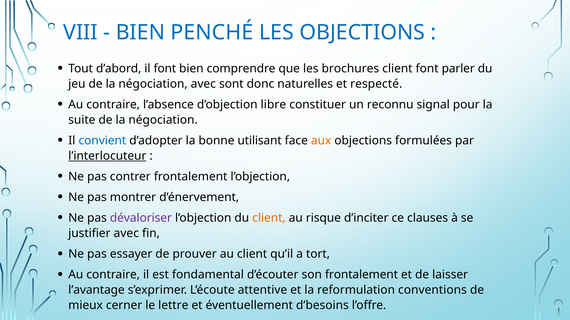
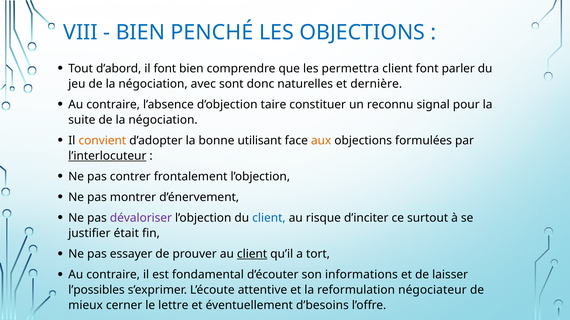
brochures: brochures -> permettra (350, 69)
respecté: respecté -> dernière (376, 84)
libre: libre -> taire (273, 105)
convient colour: blue -> orange (102, 141)
client colour: orange -> blue (269, 218)
clauses: clauses -> surtout (428, 218)
justifier avec: avec -> était (126, 234)
client underline: none -> present (252, 254)
son frontalement: frontalement -> informations (361, 275)
l’avantage: l’avantage -> l’possibles (97, 291)
conventions: conventions -> négociateur (432, 291)
